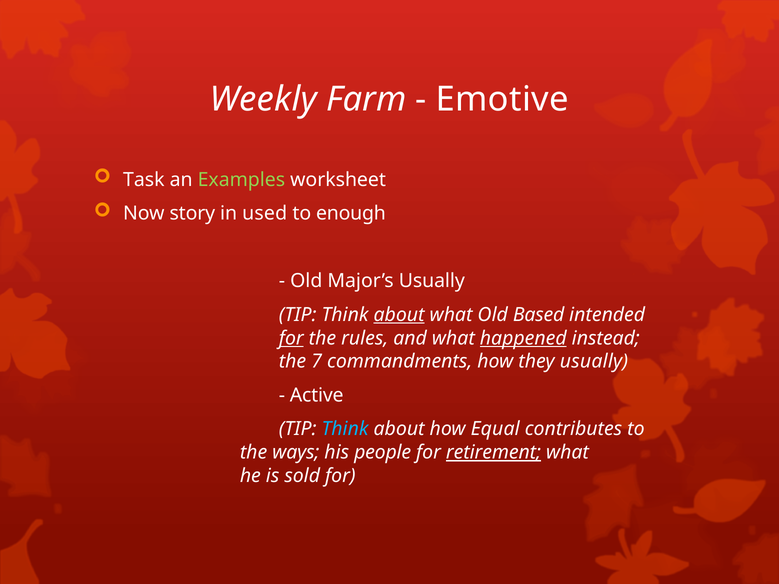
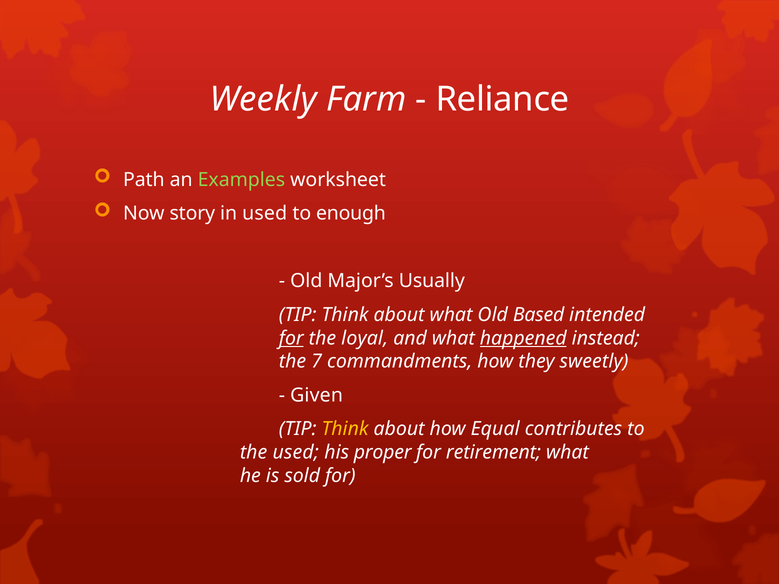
Emotive: Emotive -> Reliance (503, 99)
Task: Task -> Path (144, 180)
about underline: present -> none (399, 315)
rules: rules -> loyal (365, 338)
they usually: usually -> sweetly (594, 362)
Active: Active -> Given (317, 395)
Think colour: light blue -> yellow (345, 429)
the ways: ways -> used (296, 453)
people: people -> proper (383, 453)
retirement underline: present -> none (494, 453)
